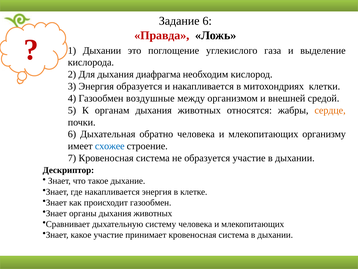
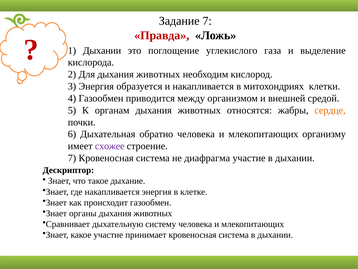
Задание 6: 6 -> 7 (207, 21)
Для дыхания диафрагма: диафрагма -> животных (158, 74)
воздушные: воздушные -> приводится (150, 98)
схожее colour: blue -> purple (110, 146)
не образуется: образуется -> диафрагма (207, 158)
